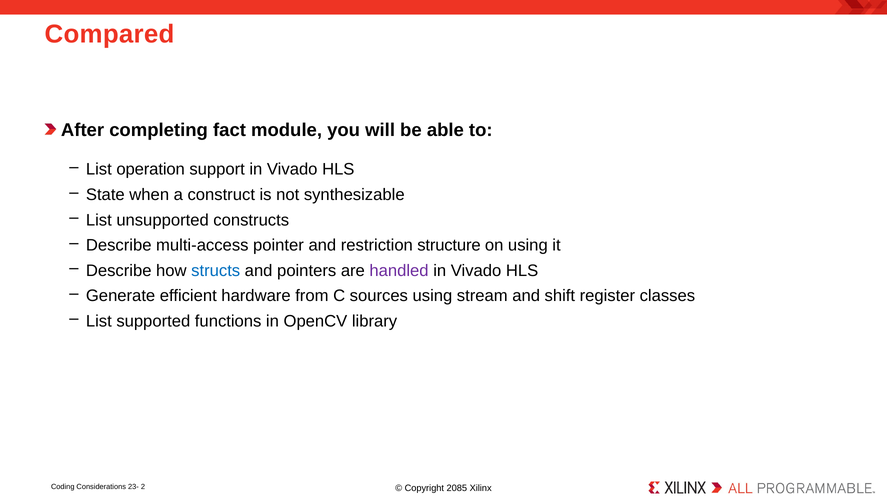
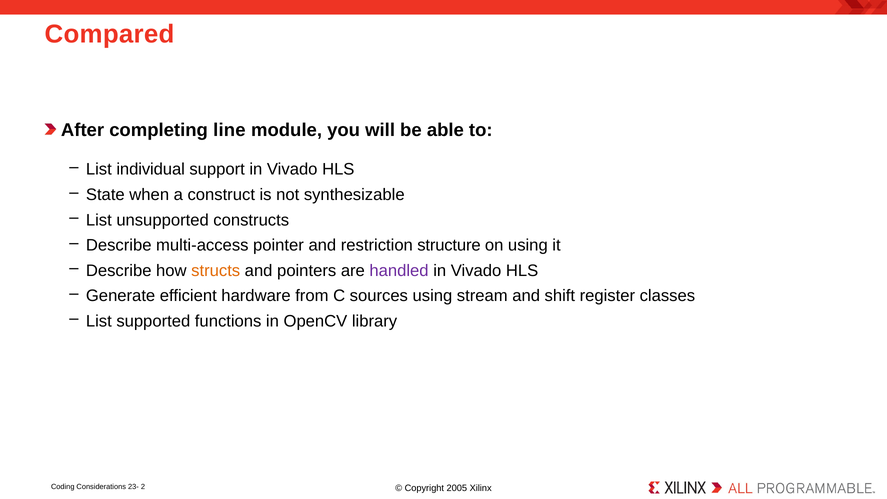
fact: fact -> line (229, 130)
operation: operation -> individual (151, 170)
structs colour: blue -> orange (216, 271)
2085: 2085 -> 2005 (457, 488)
